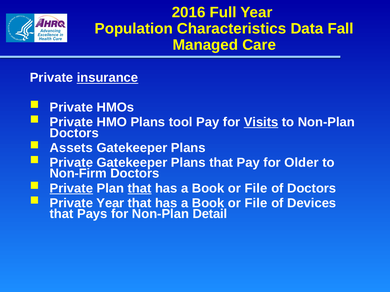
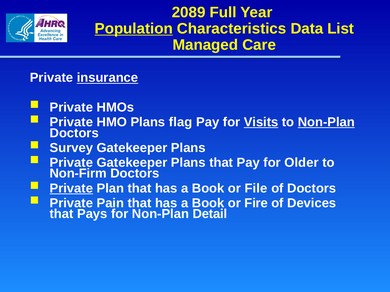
2016: 2016 -> 2089 (189, 12)
Population underline: none -> present (134, 29)
Fall: Fall -> List (341, 29)
tool: tool -> flag (181, 122)
Non-Plan underline: none -> present (326, 122)
Assets: Assets -> Survey (71, 148)
that underline: present -> none (140, 189)
Private Year: Year -> Pain (110, 203)
File: File -> Fire (256, 203)
